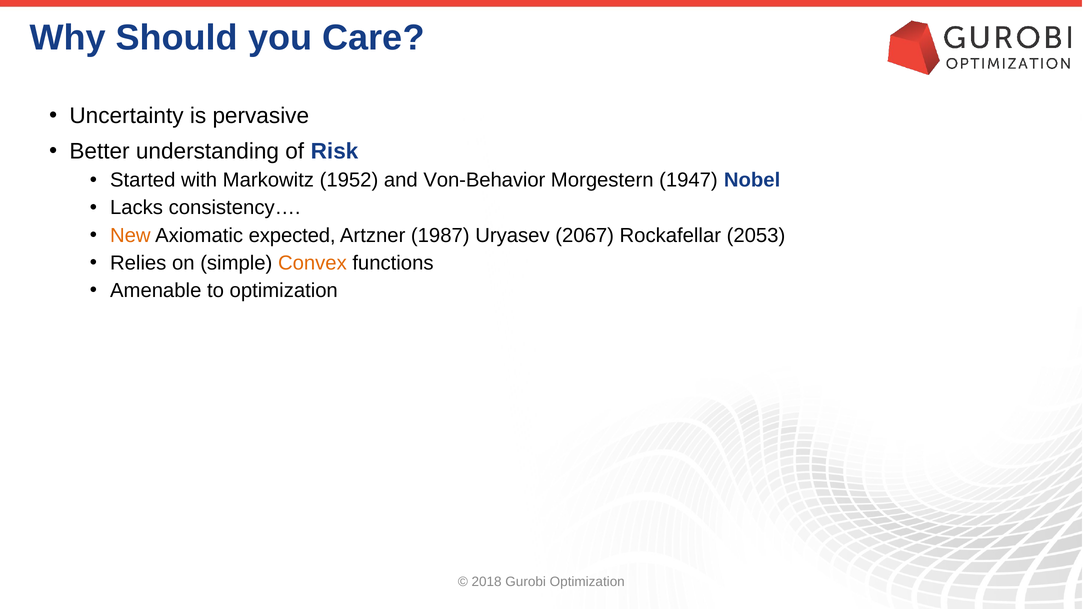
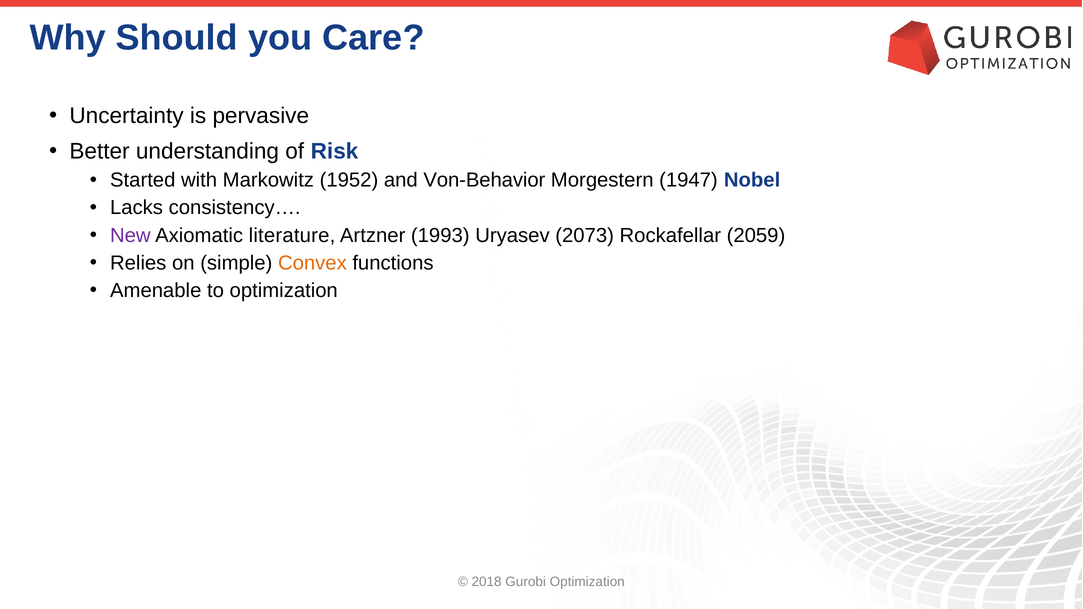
New colour: orange -> purple (130, 235)
expected: expected -> literature (292, 235)
1987: 1987 -> 1993 (440, 235)
2067: 2067 -> 2073 (585, 235)
2053: 2053 -> 2059 (756, 235)
